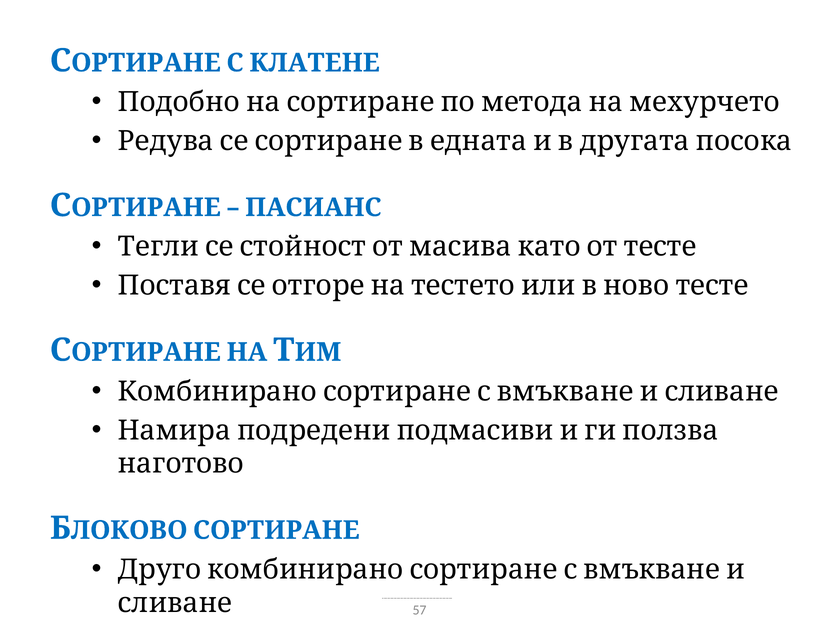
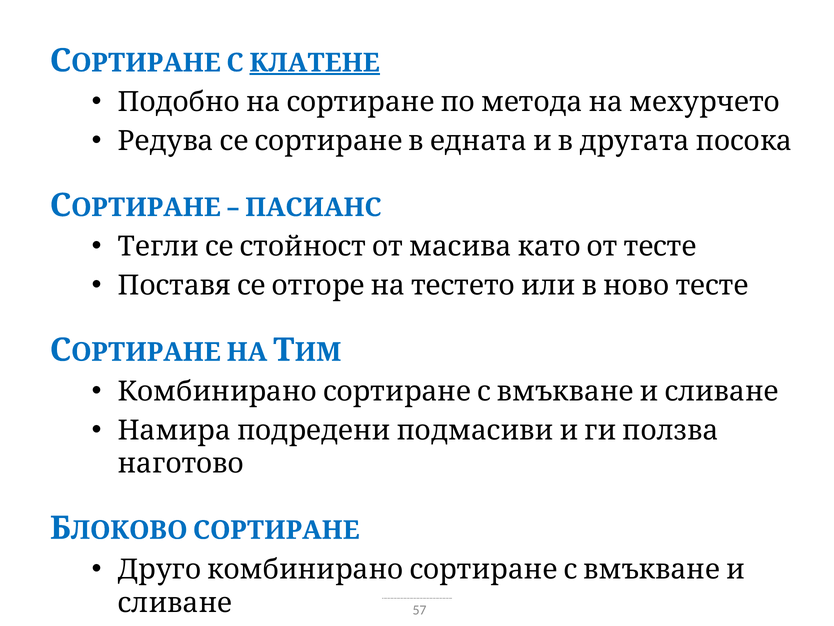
КЛАТЕНЕ underline: none -> present (315, 63)
